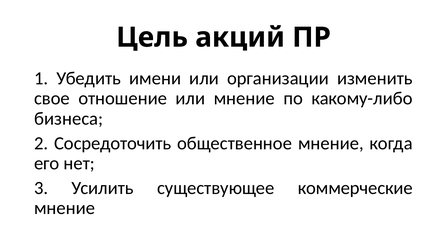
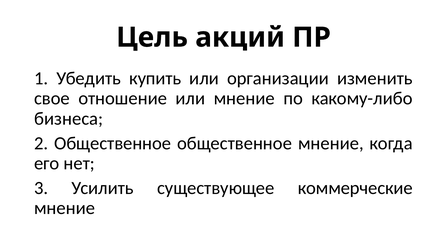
имени: имени -> купить (155, 79)
2 Сосредоточить: Сосредоточить -> Общественное (113, 144)
